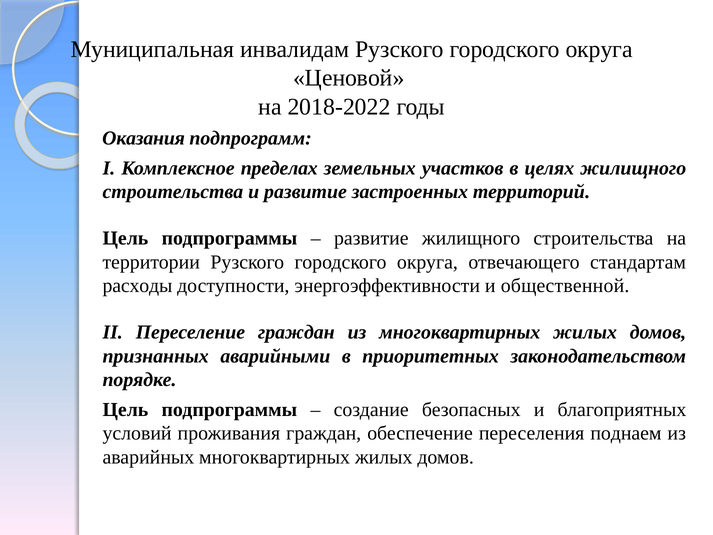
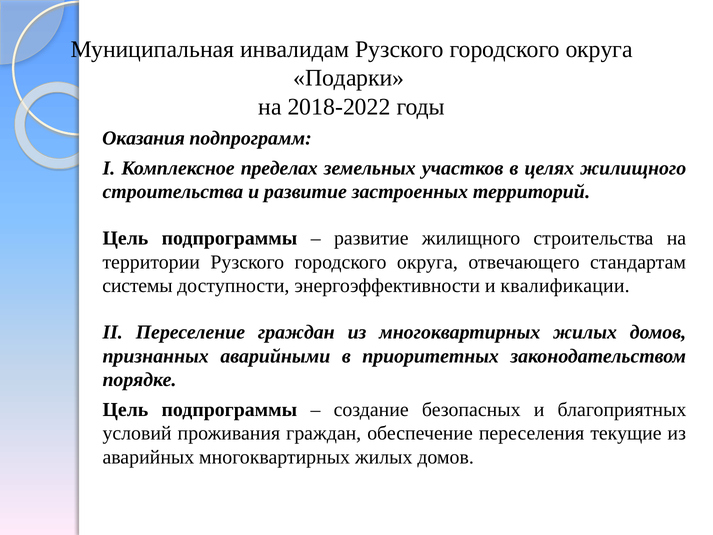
Ценовой: Ценовой -> Подарки (349, 78)
расходы: расходы -> системы (137, 286)
общественной: общественной -> квалификации (565, 286)
поднаем: поднаем -> текущие (626, 433)
